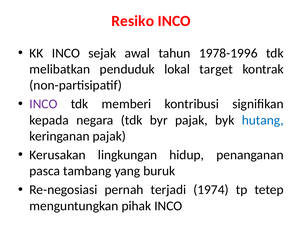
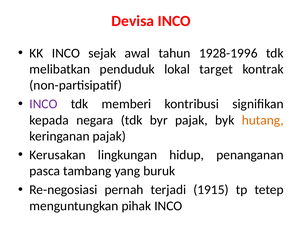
Resiko: Resiko -> Devisa (133, 21)
1978-1996: 1978-1996 -> 1928-1996 (228, 53)
hutang colour: blue -> orange (263, 120)
1974: 1974 -> 1915 (211, 190)
